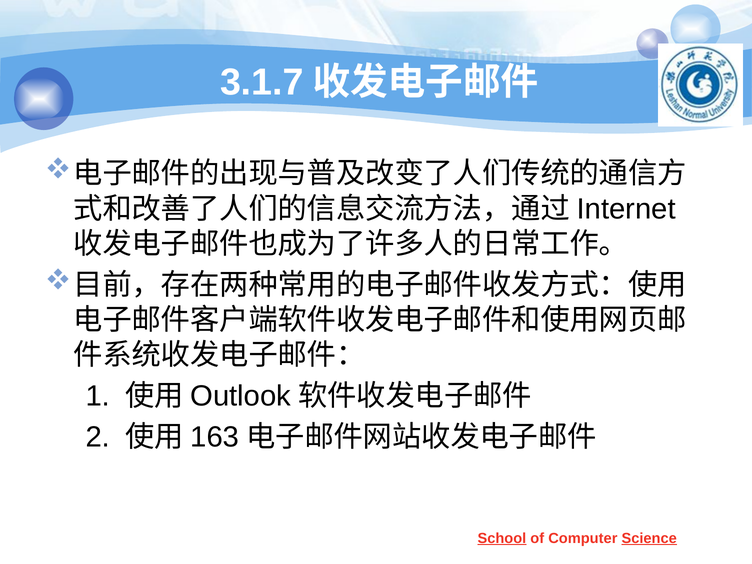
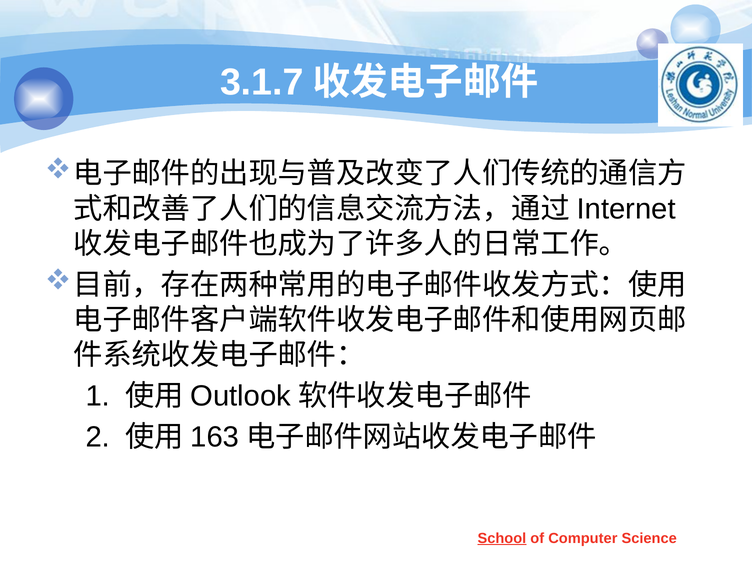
Science underline: present -> none (649, 538)
